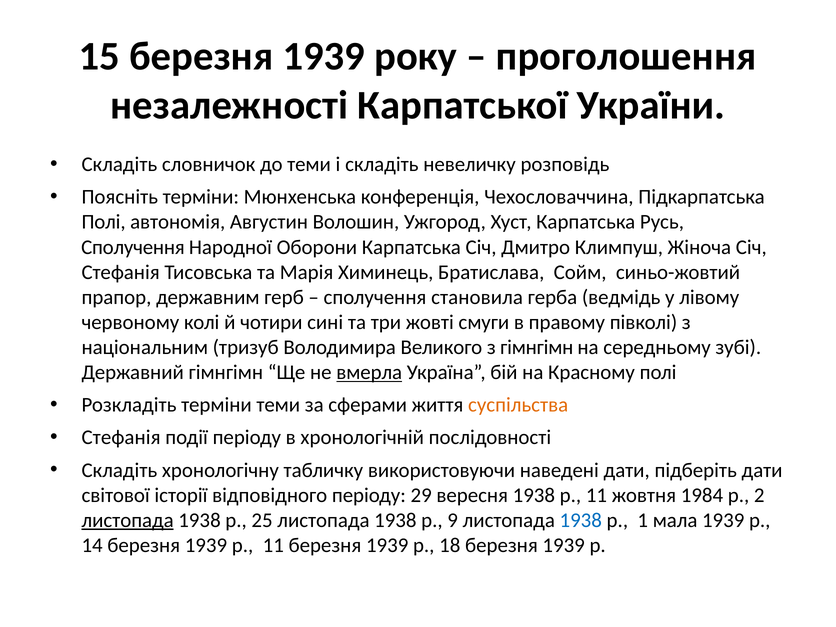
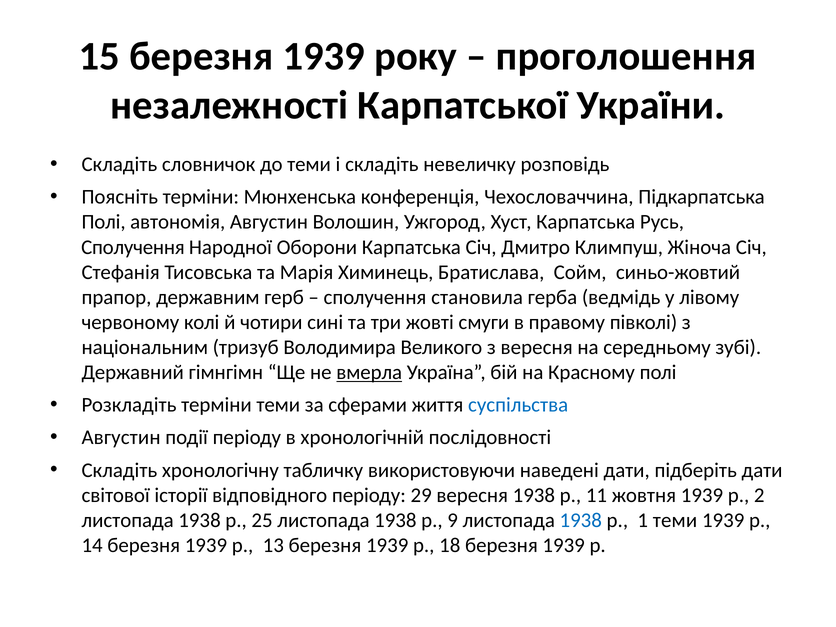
з гімнгімн: гімнгімн -> вересня (537, 347)
суспільства colour: orange -> blue (518, 405)
Стефанія: Стефанія -> Августин (121, 438)
жовтня 1984: 1984 -> 1939 (702, 495)
листопада underline: present -> none (128, 520)
1 мала: мала -> теми (675, 520)
1939 р 11: 11 -> 13 (273, 545)
